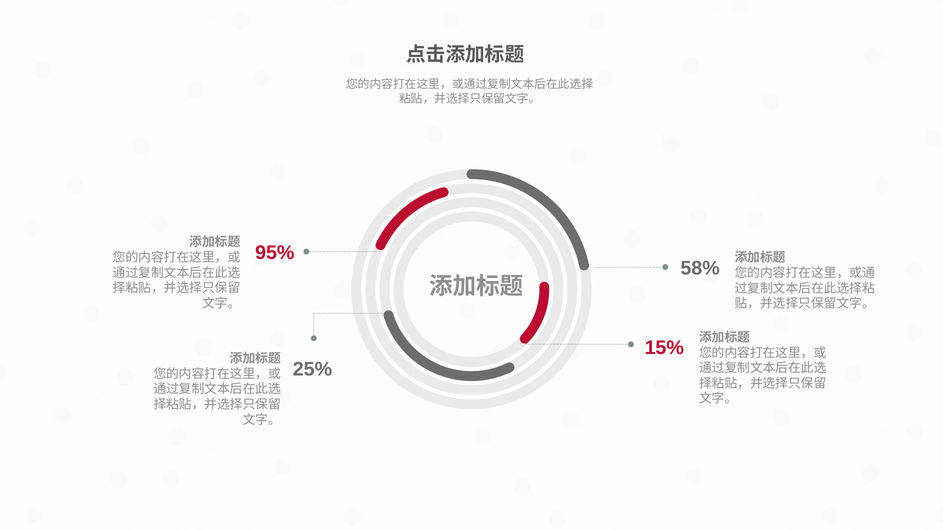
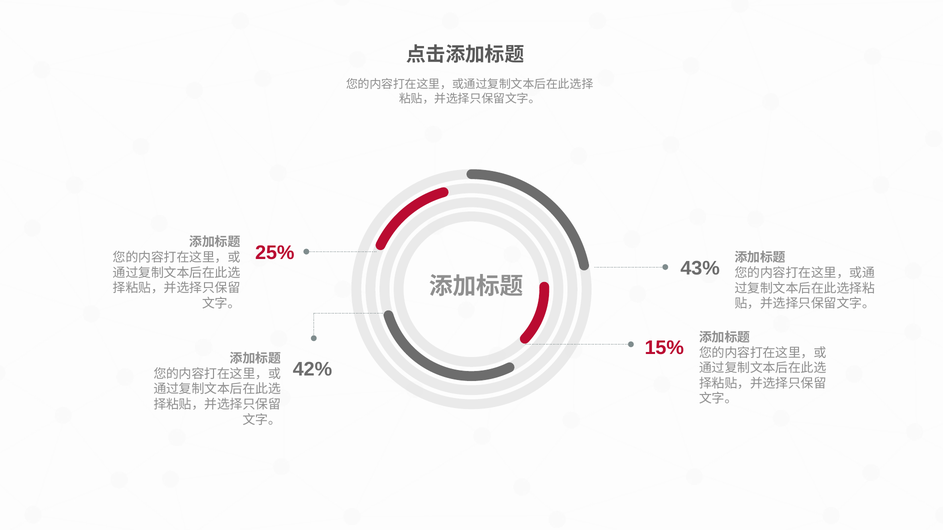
95%: 95% -> 25% (275, 253)
58%: 58% -> 43% (700, 268)
25%: 25% -> 42% (312, 370)
